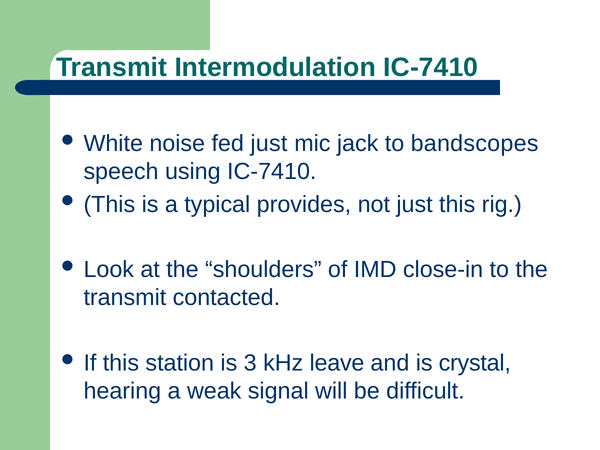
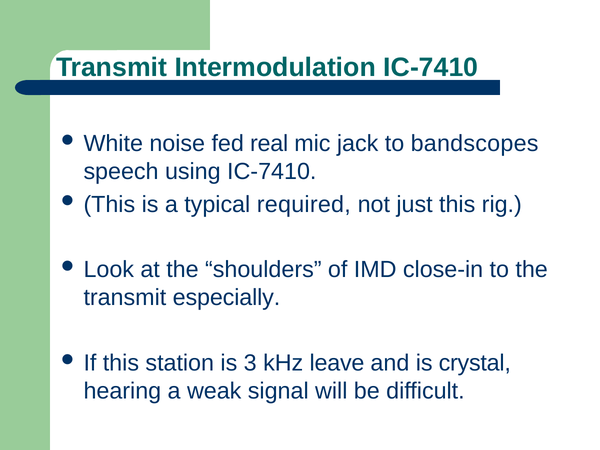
fed just: just -> real (269, 144)
provides: provides -> required (304, 204)
contacted: contacted -> especially (226, 298)
